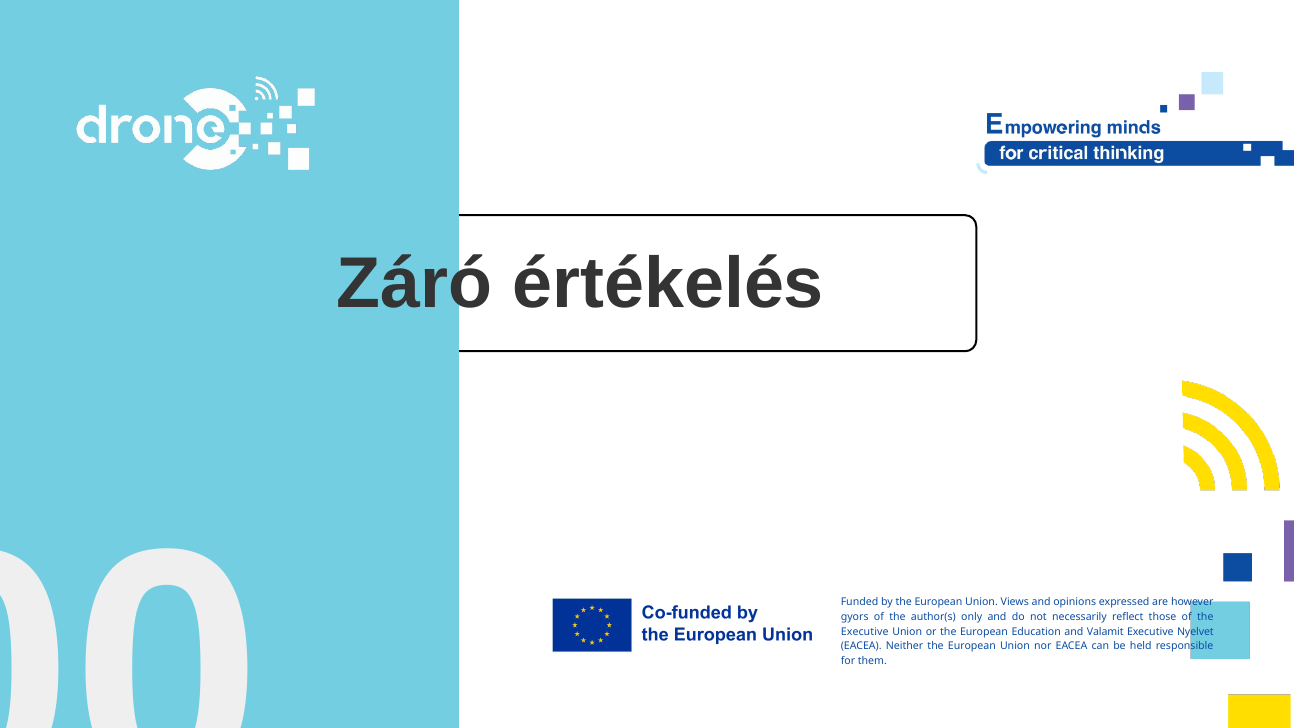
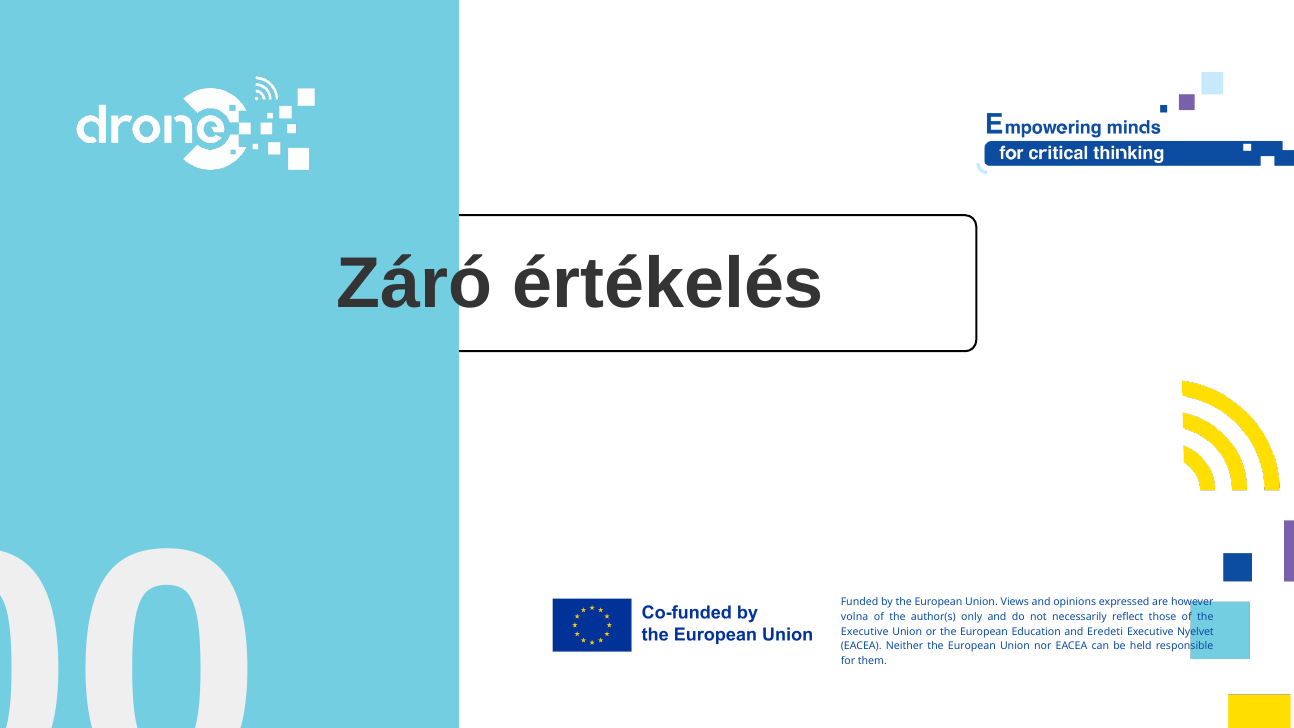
gyors: gyors -> volna (855, 617)
Valamit: Valamit -> Eredeti (1105, 631)
